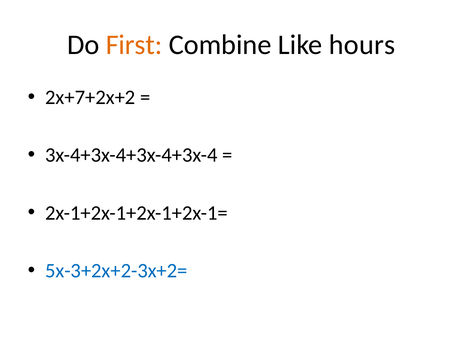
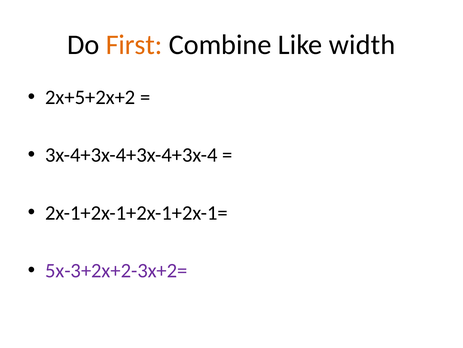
hours: hours -> width (362, 45)
2x+7+2x+2: 2x+7+2x+2 -> 2x+5+2x+2 (90, 97)
5x-3+2x+2-3x+2= colour: blue -> purple (116, 270)
